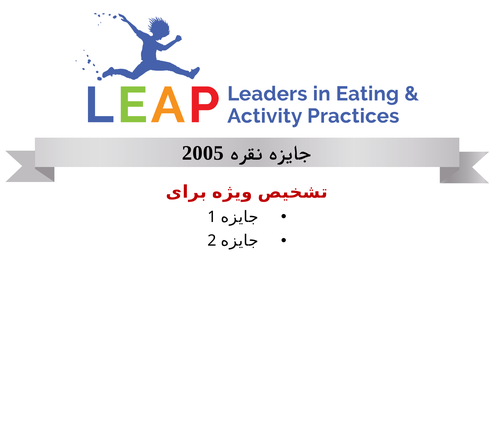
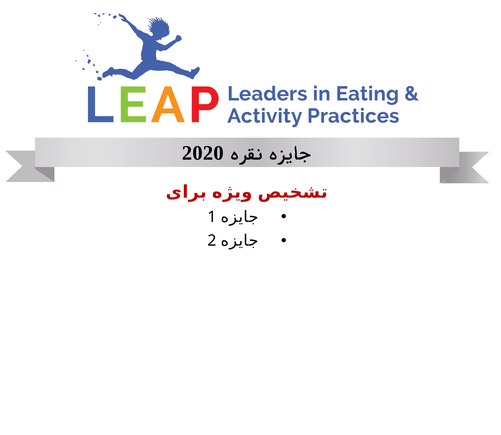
2005: 2005 -> 2020 (203, 153)
